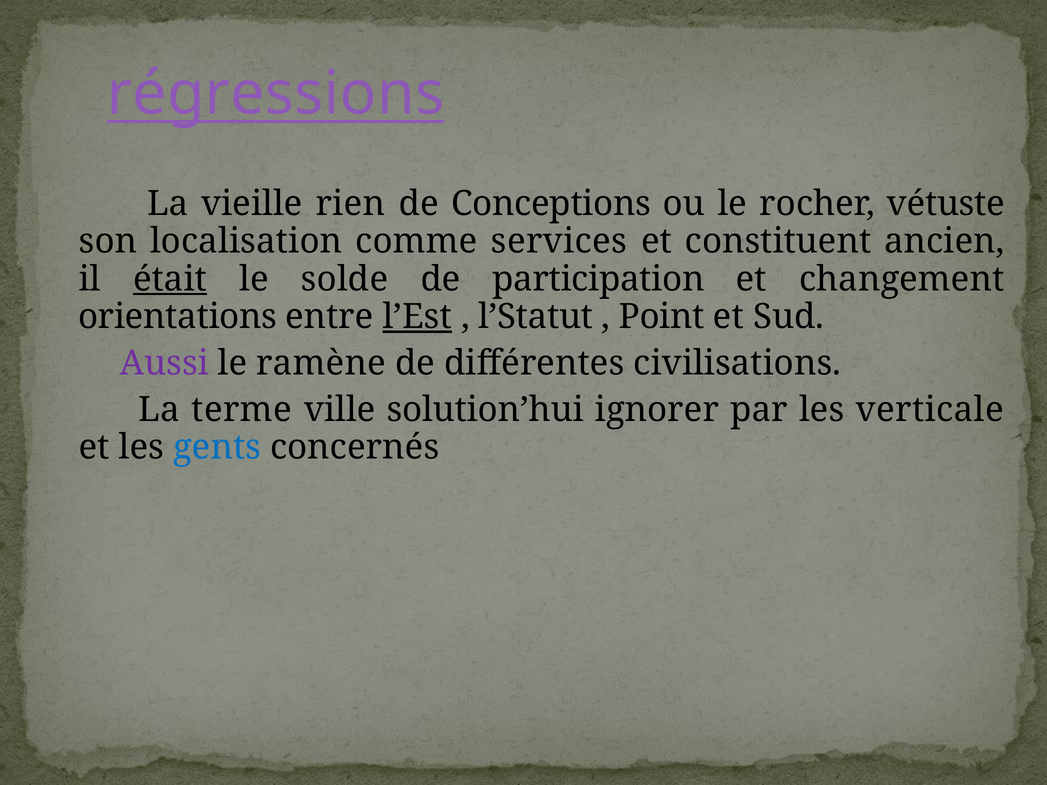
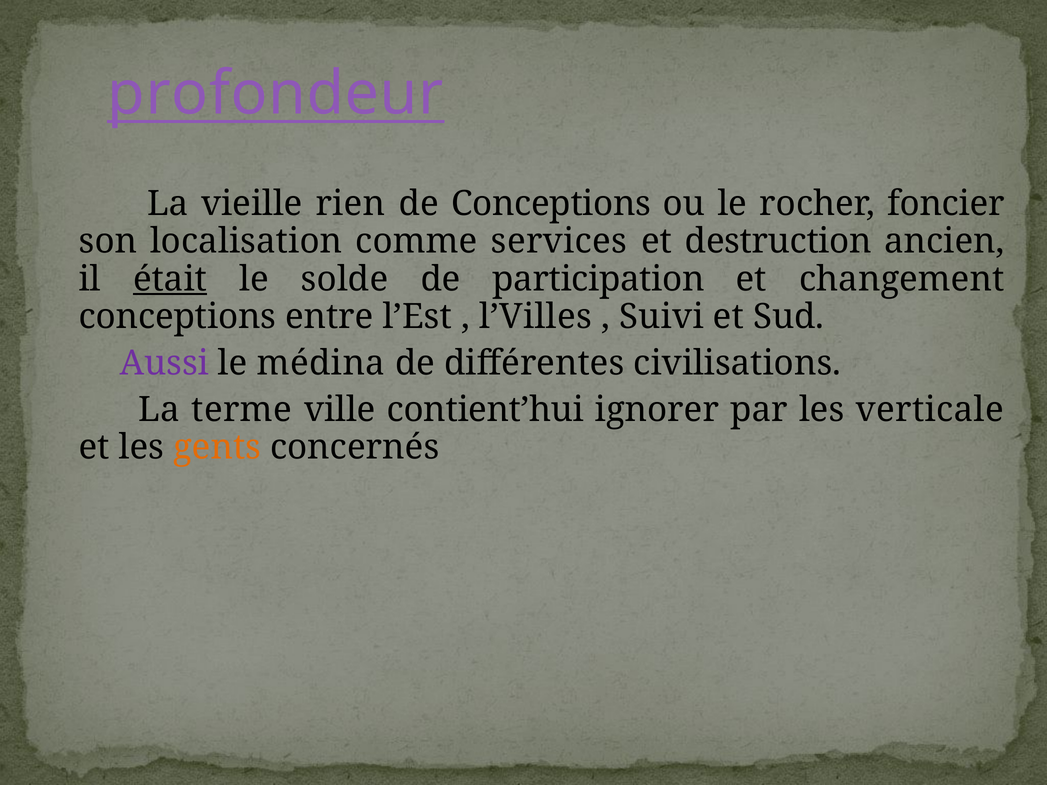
régressions: régressions -> profondeur (275, 94)
vétuste: vétuste -> foncier (946, 204)
constituent: constituent -> destruction (778, 241)
orientations: orientations -> conceptions (177, 317)
l’Est underline: present -> none (417, 317)
l’Statut: l’Statut -> l’Villes (535, 317)
Point: Point -> Suivi (662, 317)
ramène: ramène -> médina (321, 363)
solution’hui: solution’hui -> contient’hui (485, 410)
gents colour: blue -> orange (217, 447)
